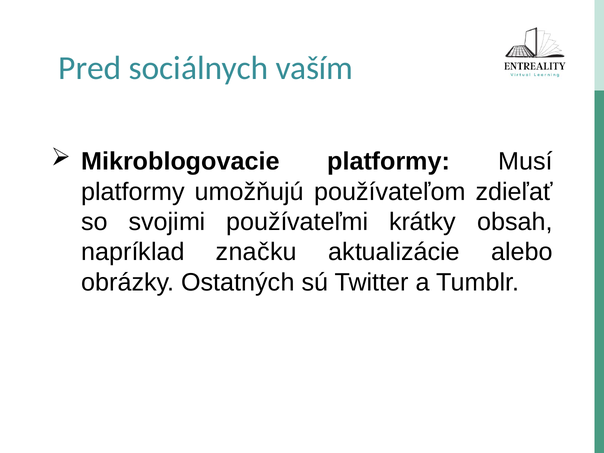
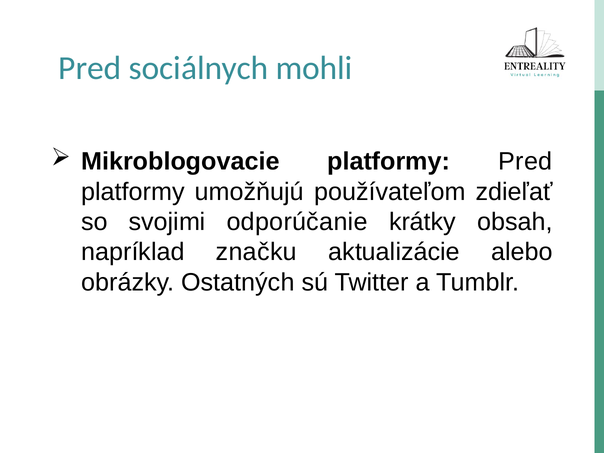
vaším: vaším -> mohli (314, 68)
platformy Musí: Musí -> Pred (525, 162)
používateľmi: používateľmi -> odporúčanie (297, 222)
